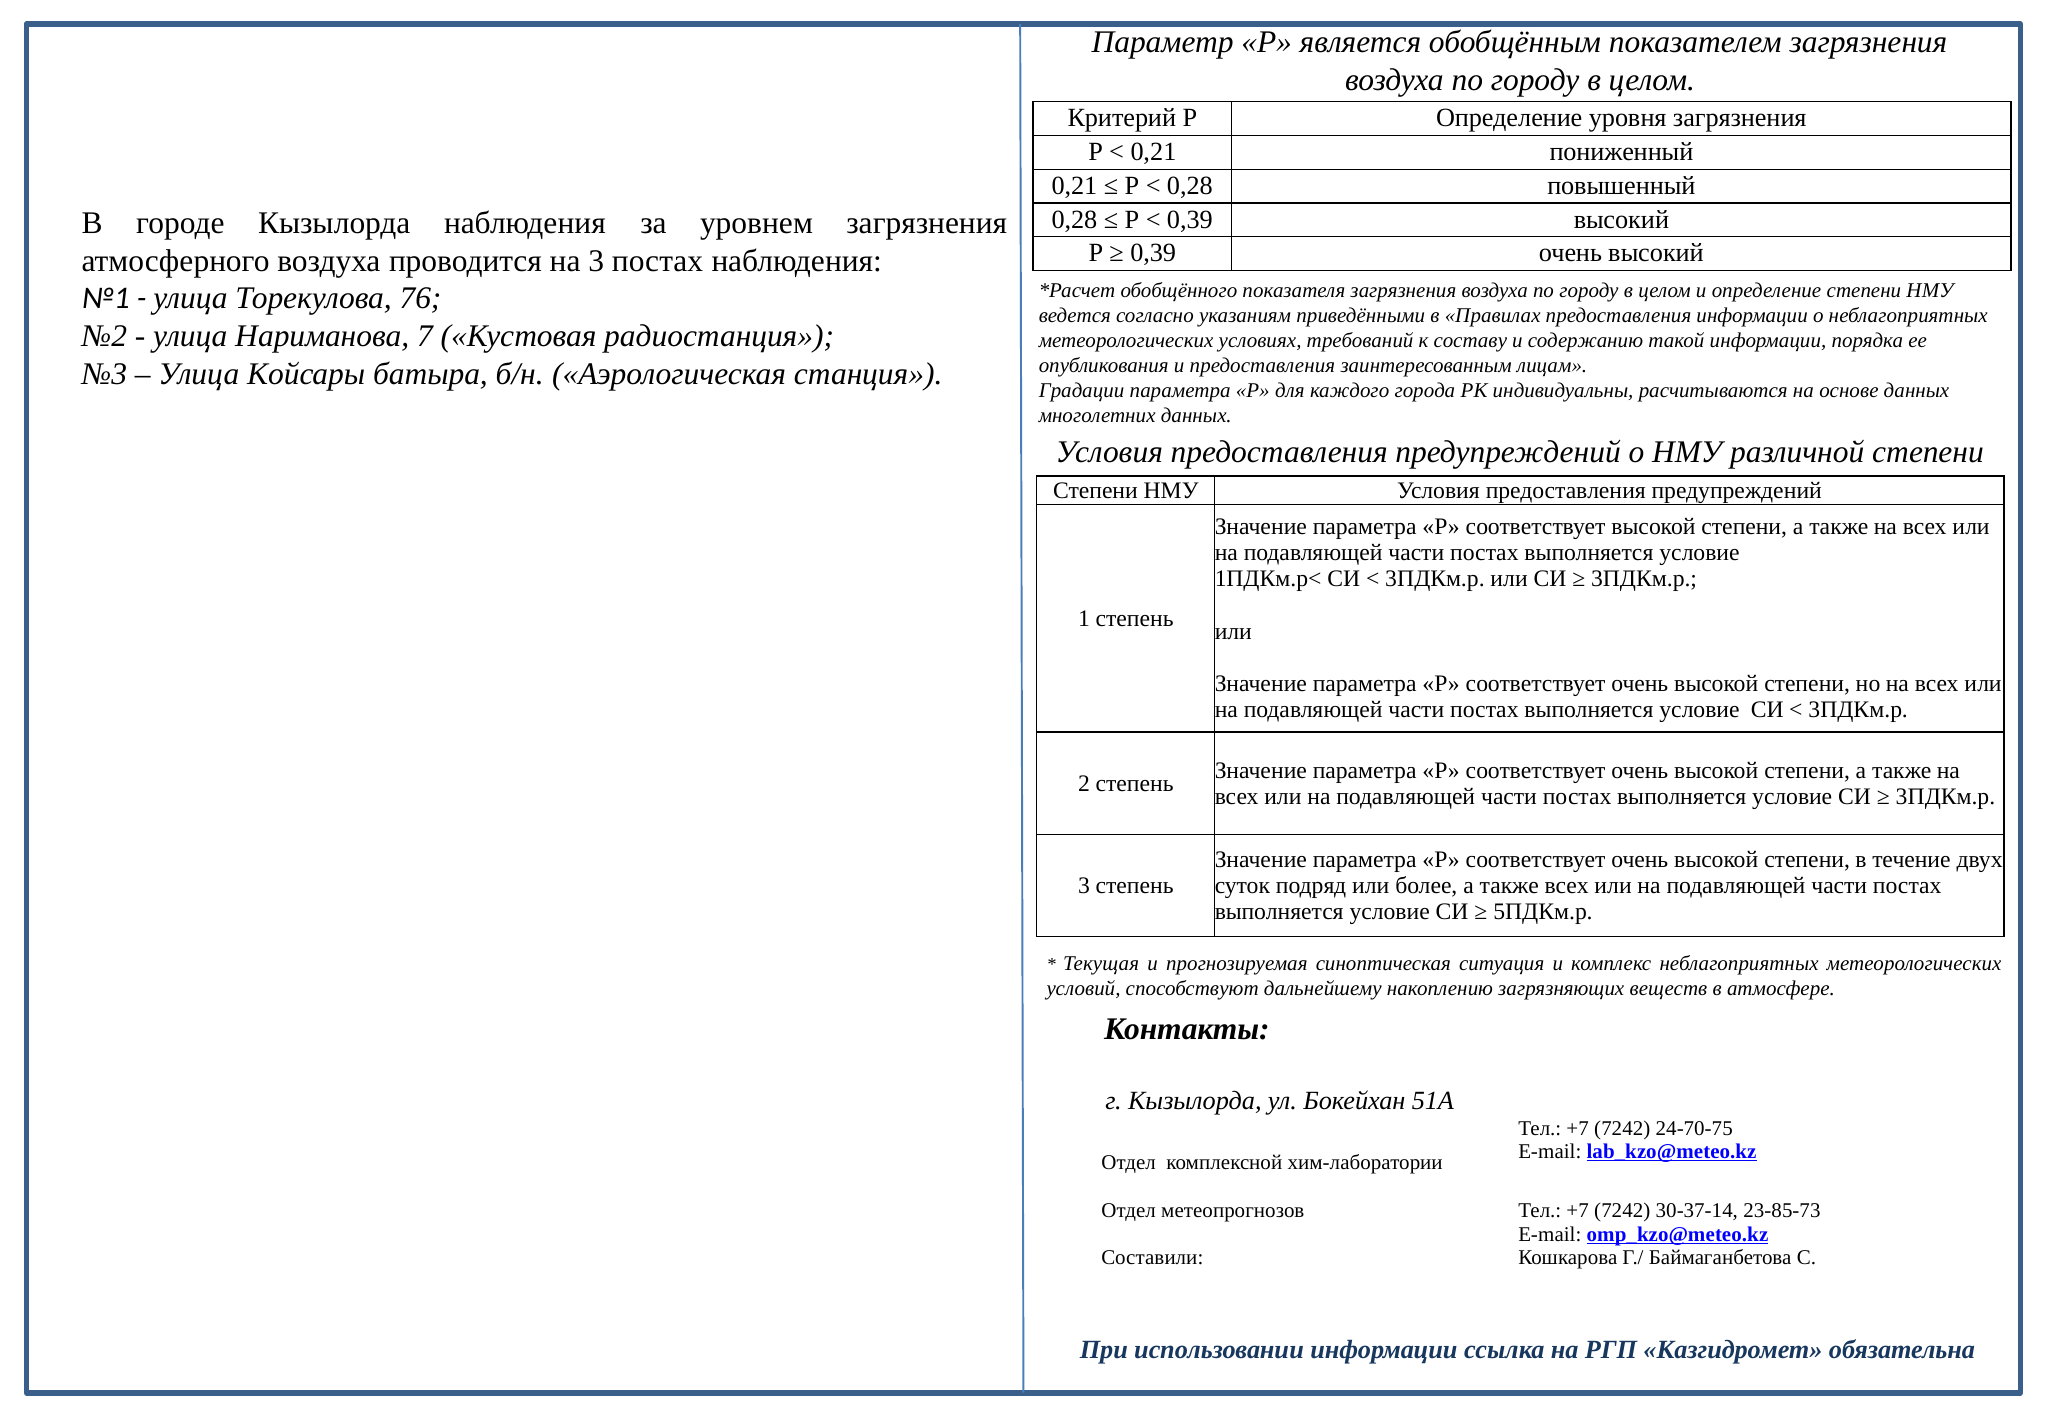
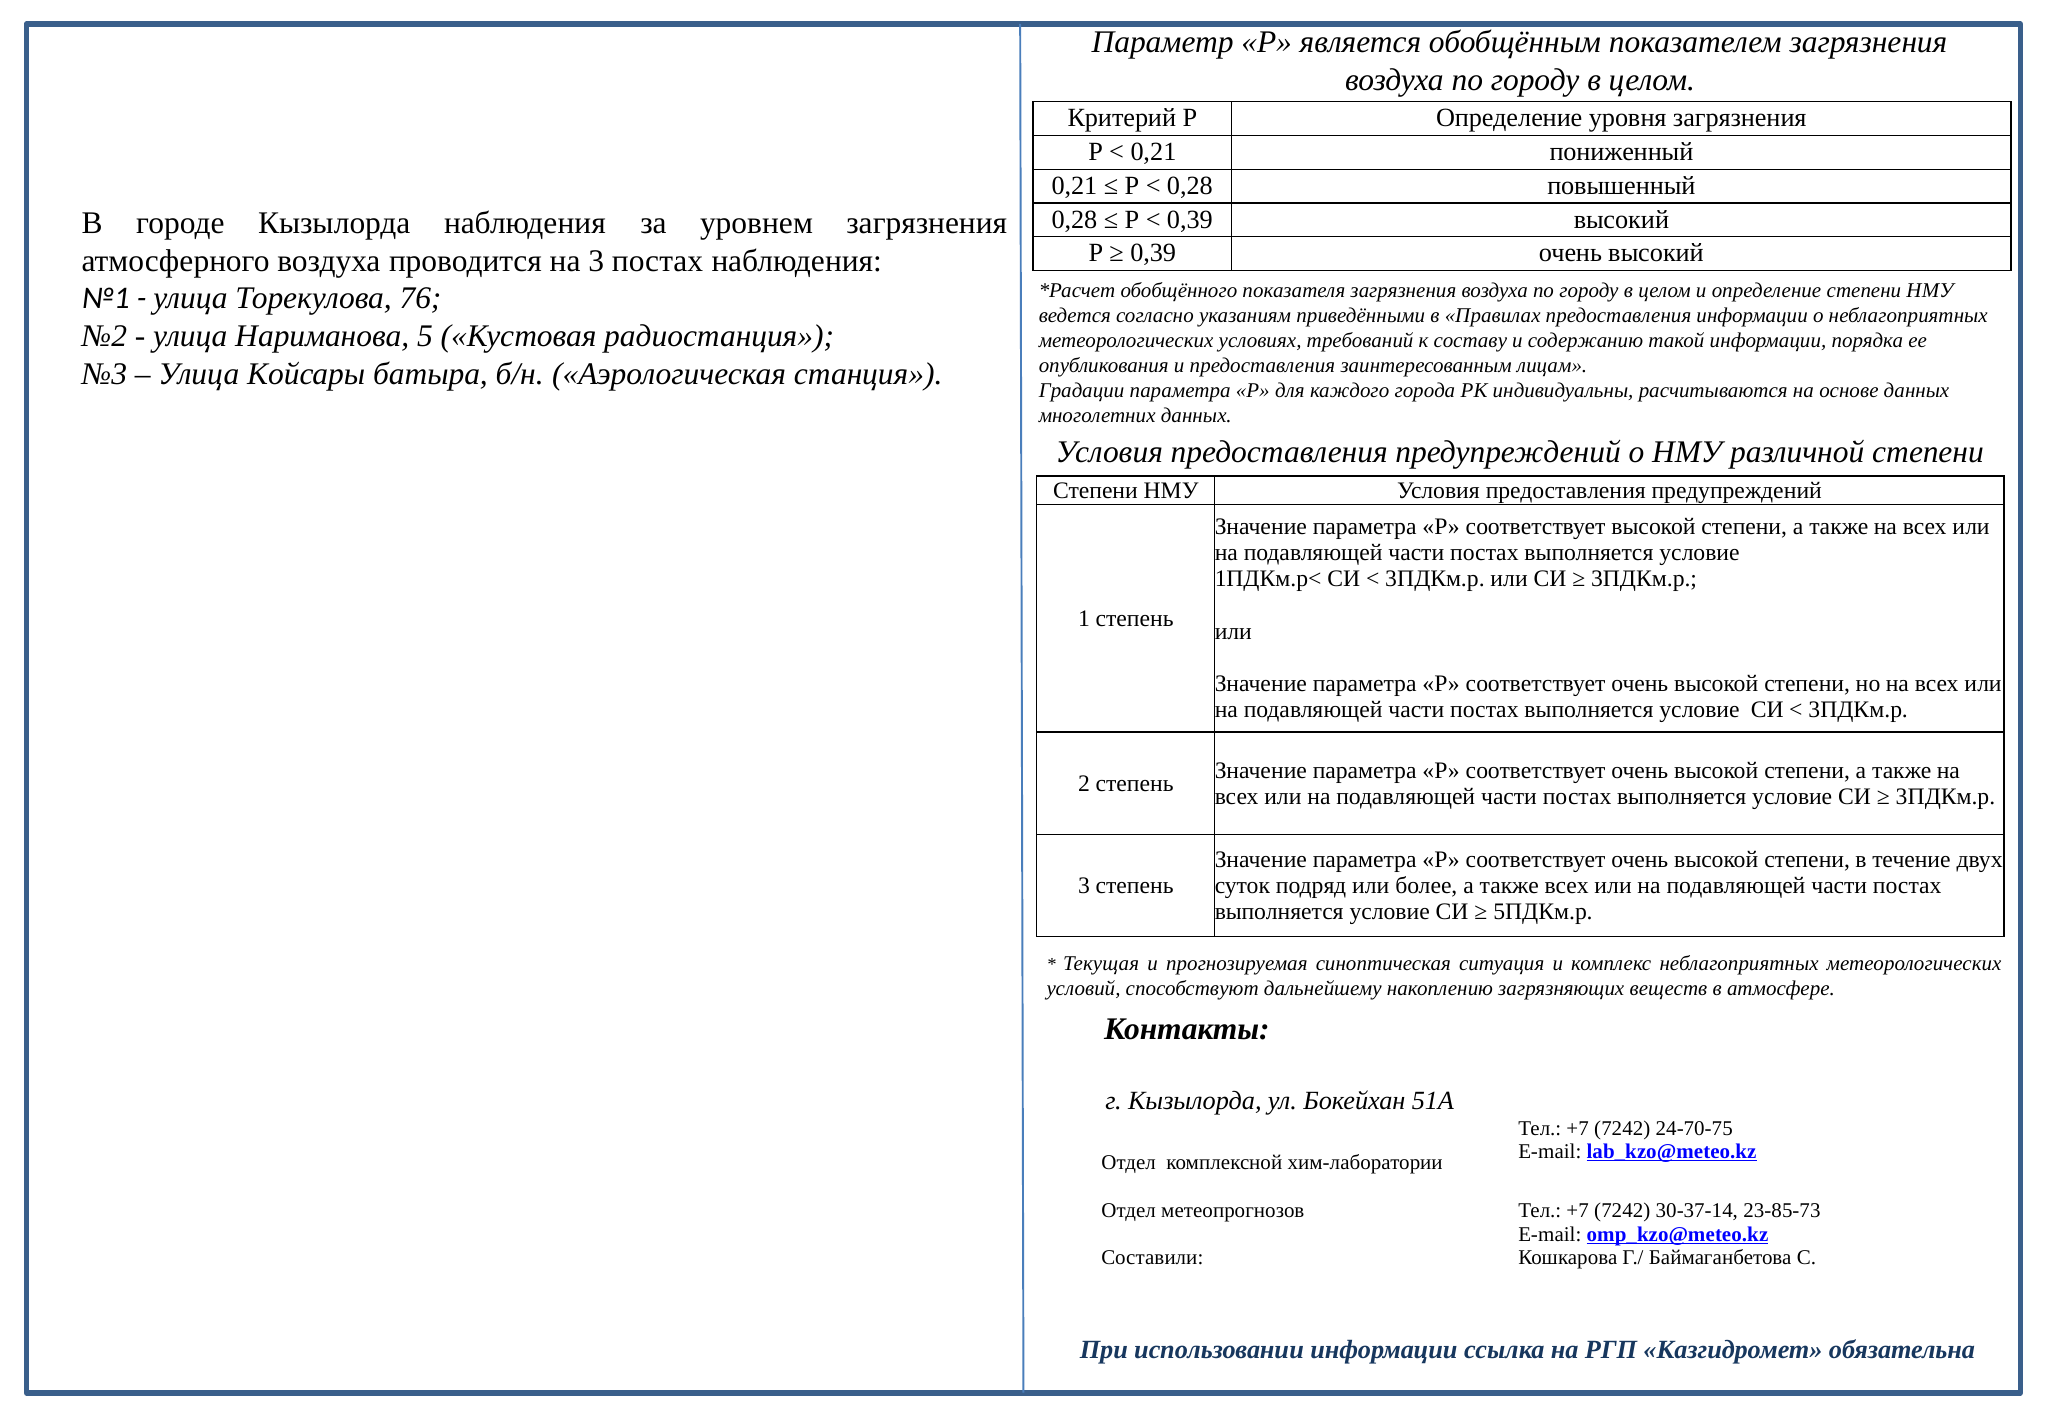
7: 7 -> 5 (425, 336)
